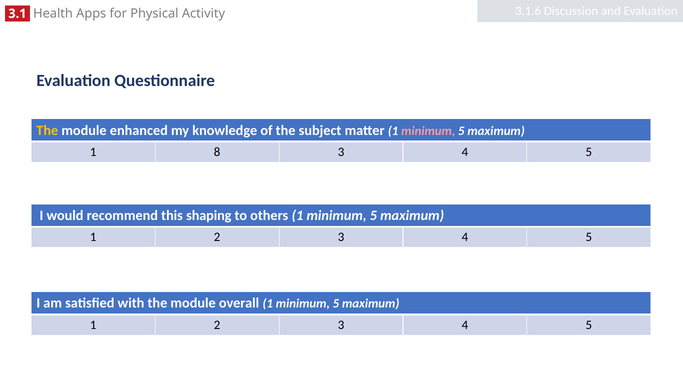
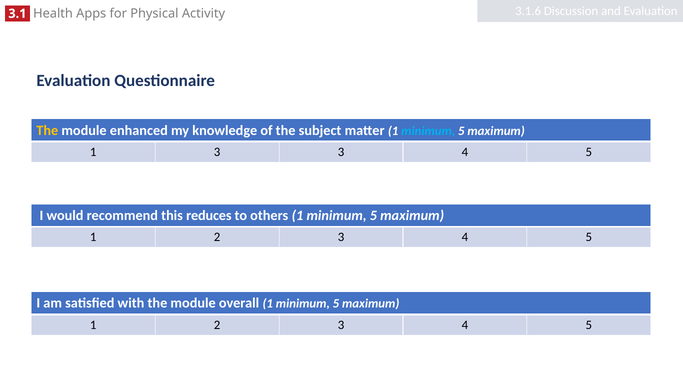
minimum colour: pink -> light blue (428, 131)
1 8: 8 -> 3 (217, 152)
shaping: shaping -> reduces (209, 216)
